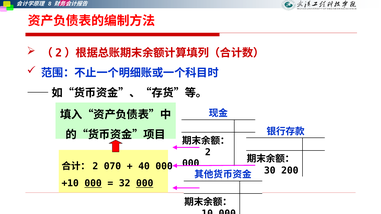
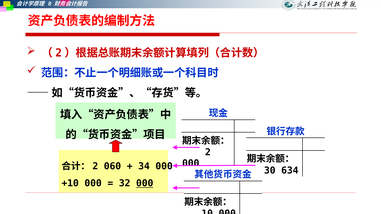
070: 070 -> 060 (112, 166)
40: 40 -> 34 (144, 166)
200: 200 -> 634 (290, 171)
000 underline: present -> none (93, 184)
